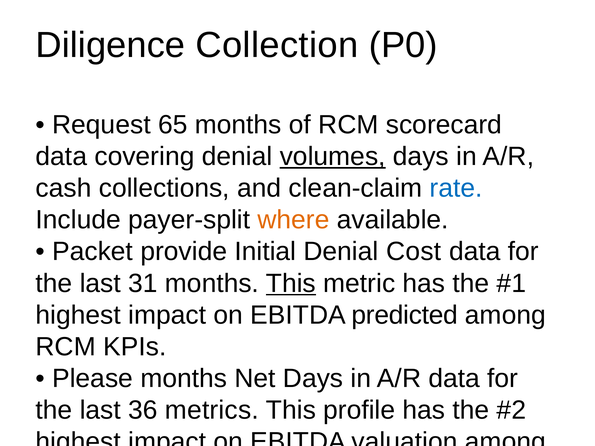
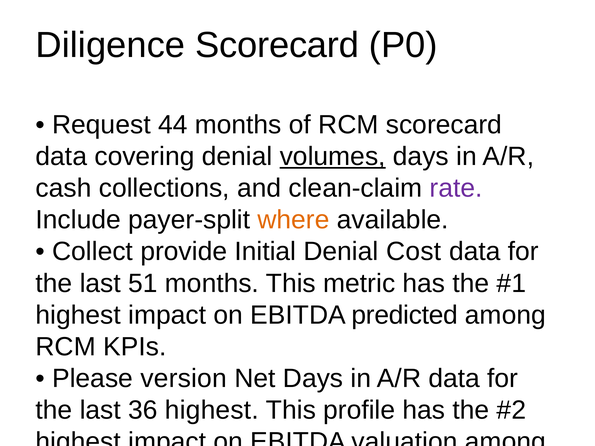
Diligence Collection: Collection -> Scorecard (277, 45)
65: 65 -> 44 (173, 125)
rate colour: blue -> purple (456, 188)
Packet: Packet -> Collect (93, 252)
31: 31 -> 51 (143, 283)
This underline: present -> none (291, 283)
Please months: months -> version (184, 379)
36 metrics: metrics -> highest (212, 410)
